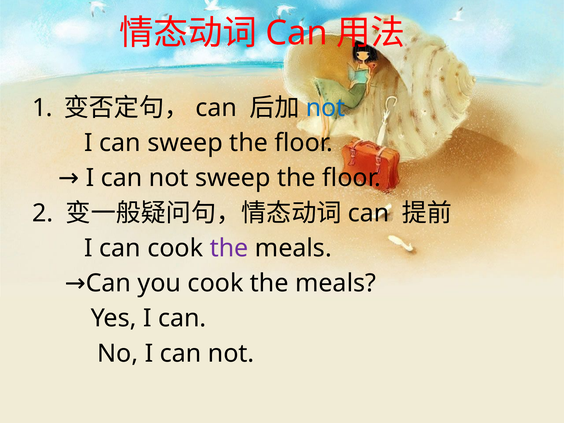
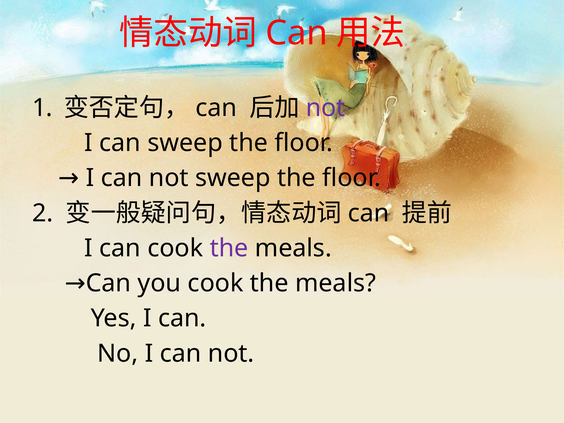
not colour: blue -> purple (326, 108)
